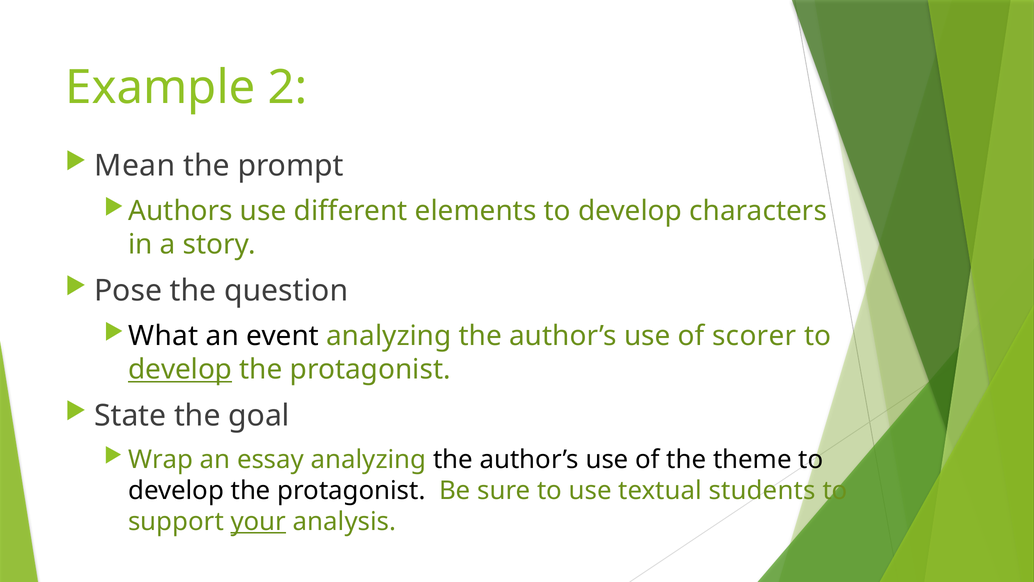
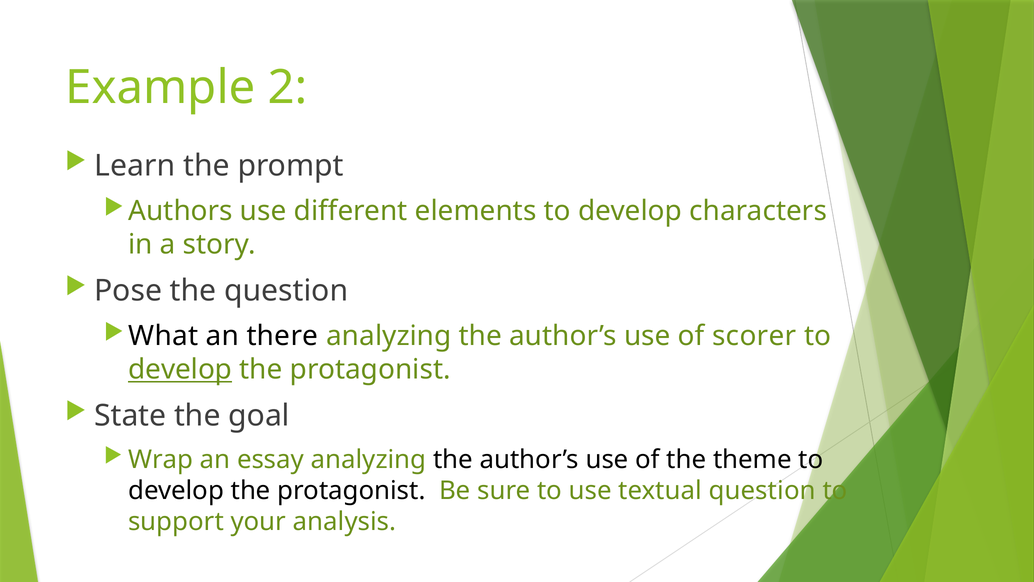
Mean: Mean -> Learn (135, 165)
event: event -> there (282, 336)
textual students: students -> question (762, 490)
your underline: present -> none (258, 521)
